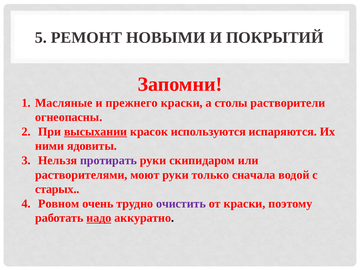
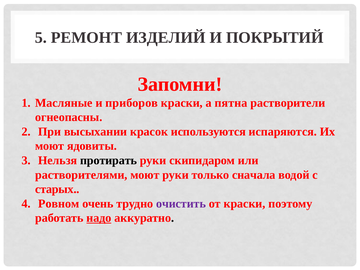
НОВЫМИ: НОВЫМИ -> ИЗДЕЛИЙ (166, 38)
прежнего: прежнего -> приборов (132, 103)
столы: столы -> пятна (231, 103)
высыхании underline: present -> none (96, 132)
ними: ними -> моют (50, 146)
протирать colour: purple -> black (109, 160)
